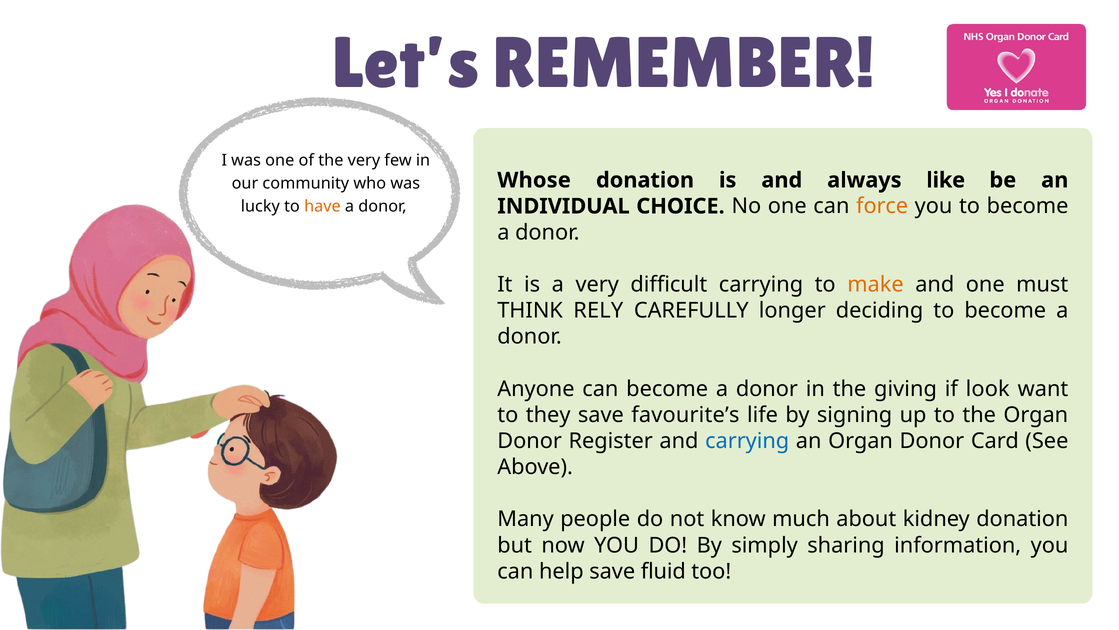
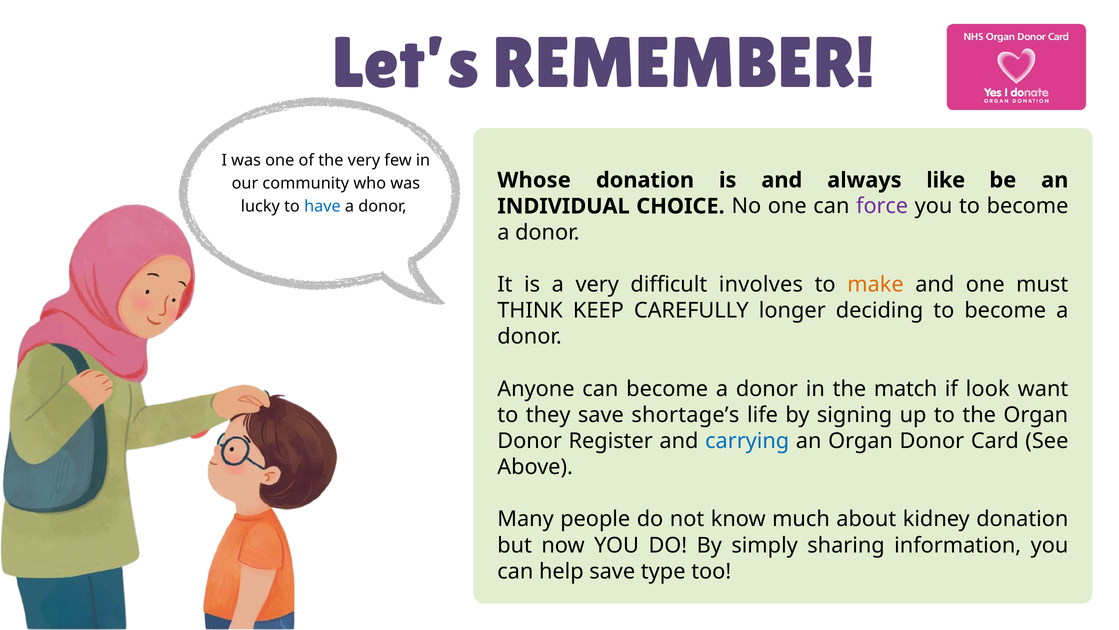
have colour: orange -> blue (322, 206)
force colour: orange -> purple (882, 206)
difficult carrying: carrying -> involves (761, 284)
RELY: RELY -> KEEP (598, 310)
giving: giving -> match (906, 388)
favourite’s: favourite’s -> shortage’s (685, 415)
fluid: fluid -> type (663, 571)
